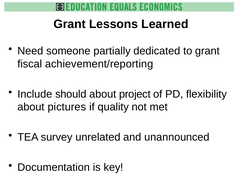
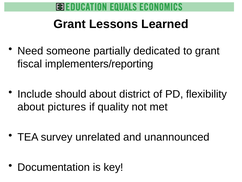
achievement/reporting: achievement/reporting -> implementers/reporting (99, 64)
project: project -> district (135, 94)
